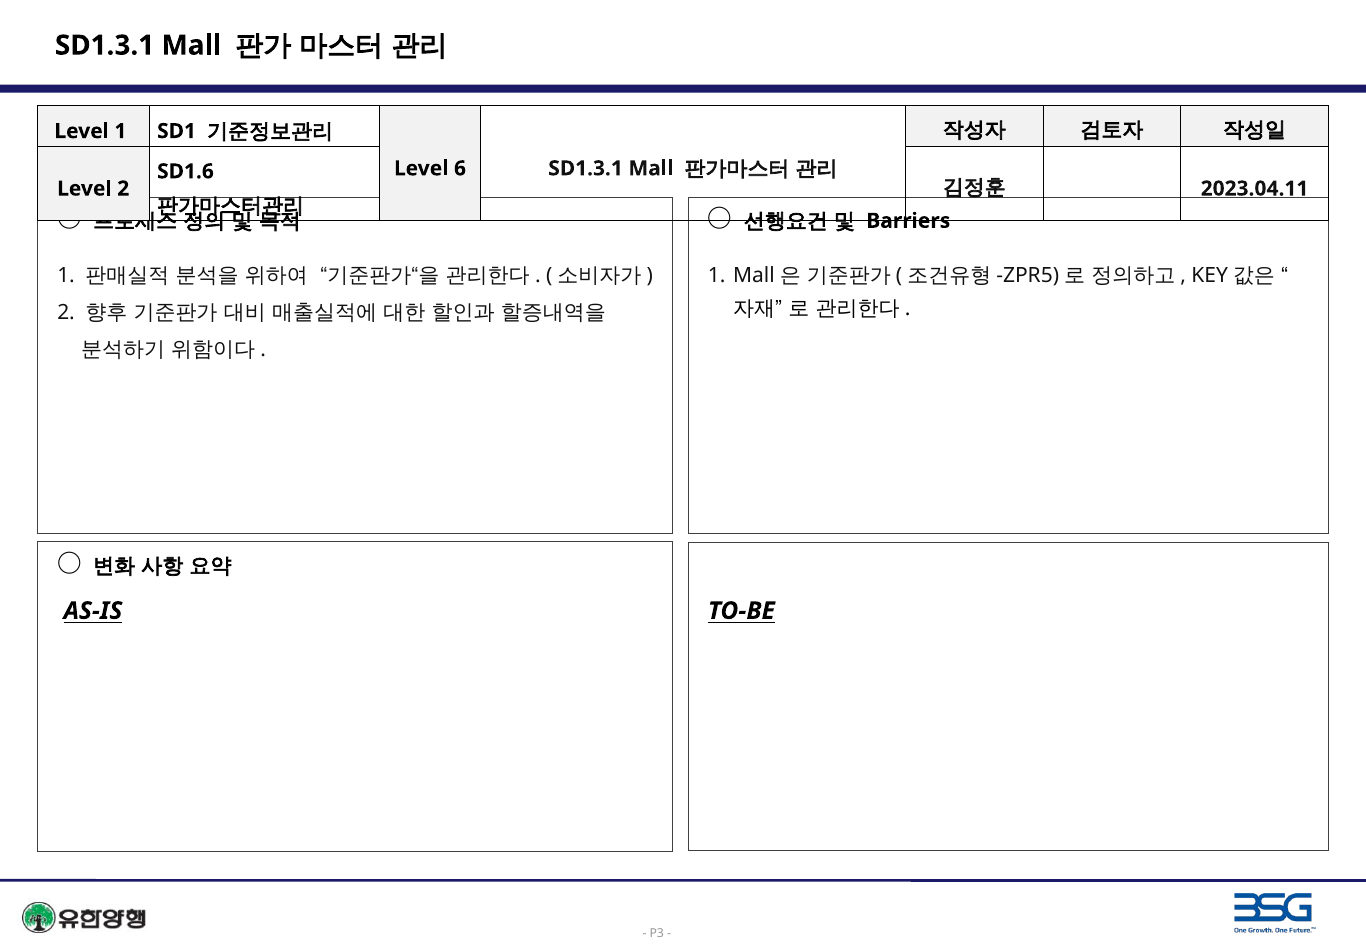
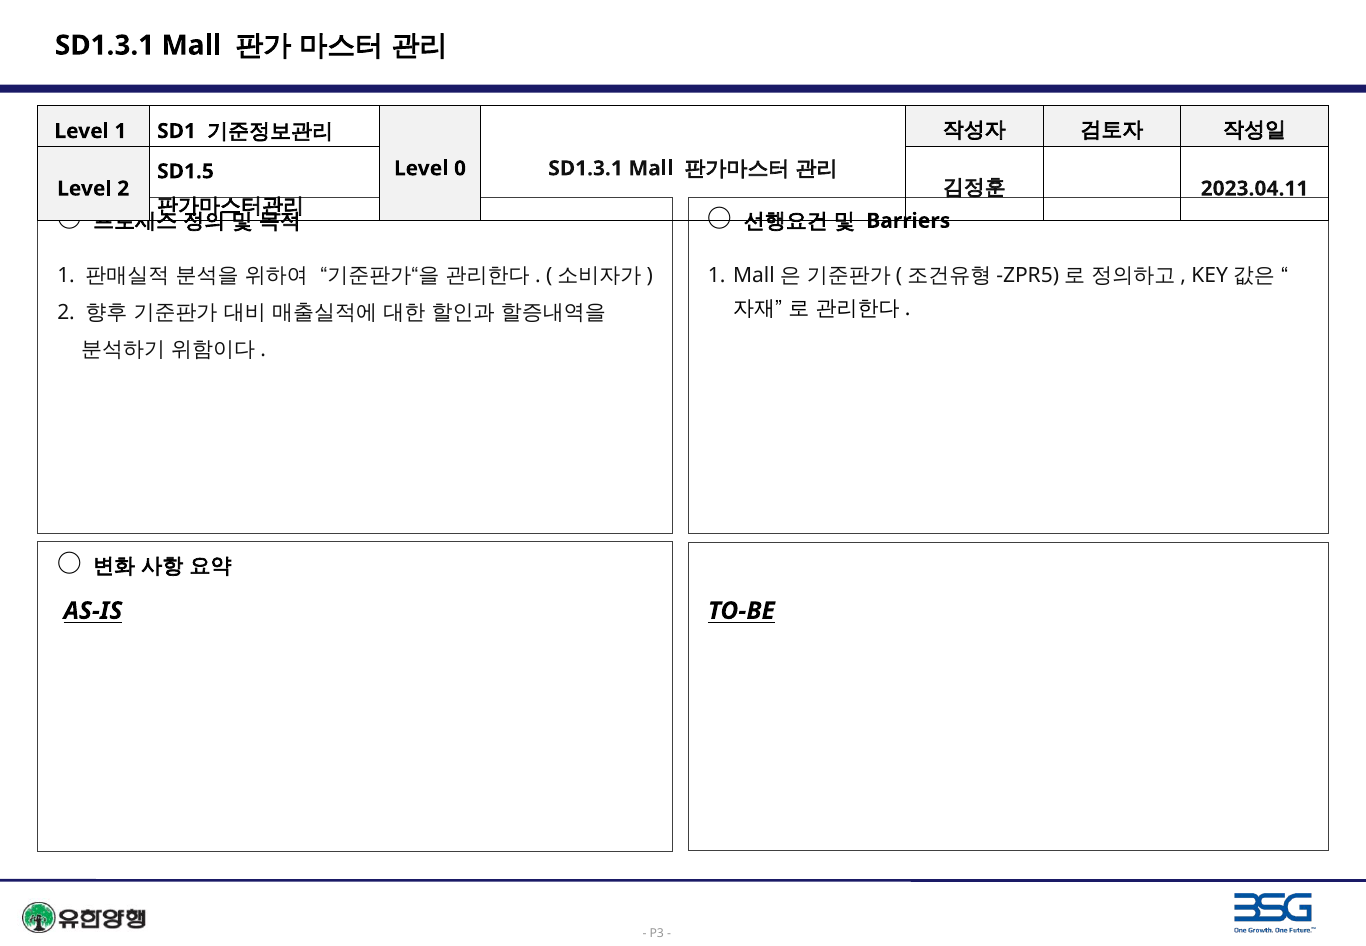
6: 6 -> 0 (460, 168)
SD1.6: SD1.6 -> SD1.5 (185, 171)
